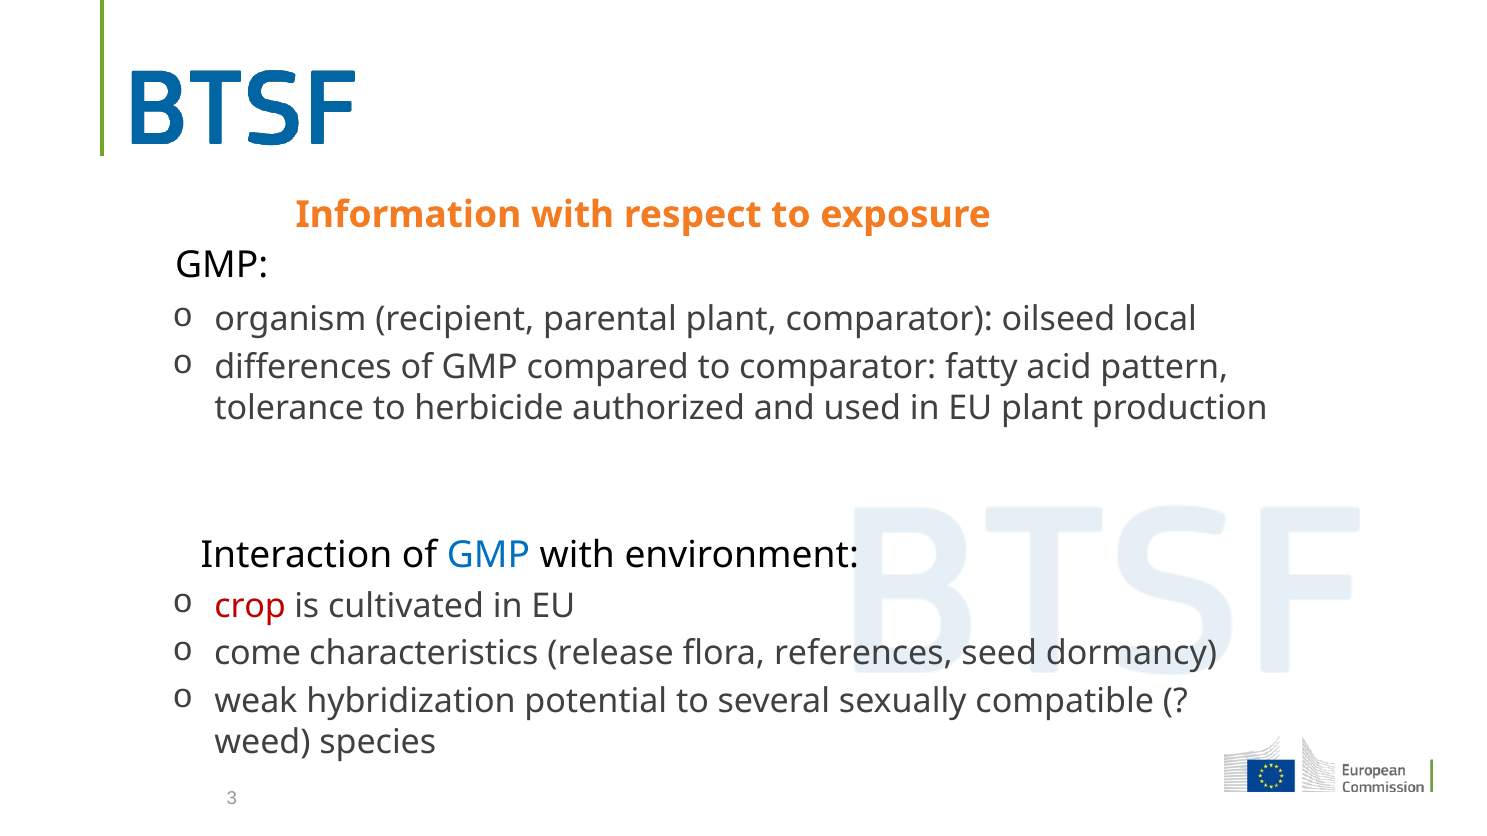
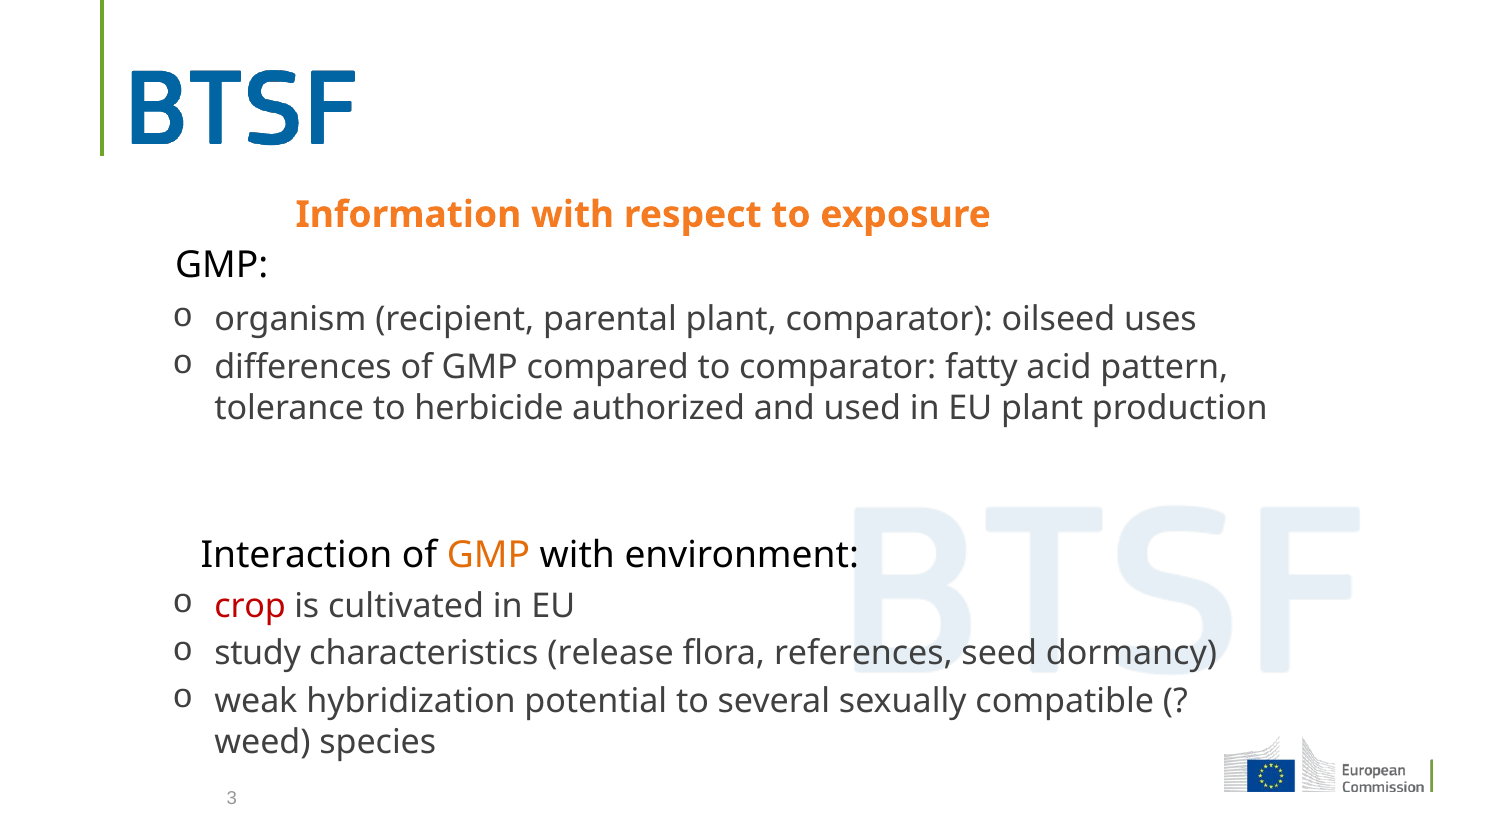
local: local -> uses (1160, 320)
GMP colour: blue -> orange (488, 556)
come: come -> study (258, 654)
